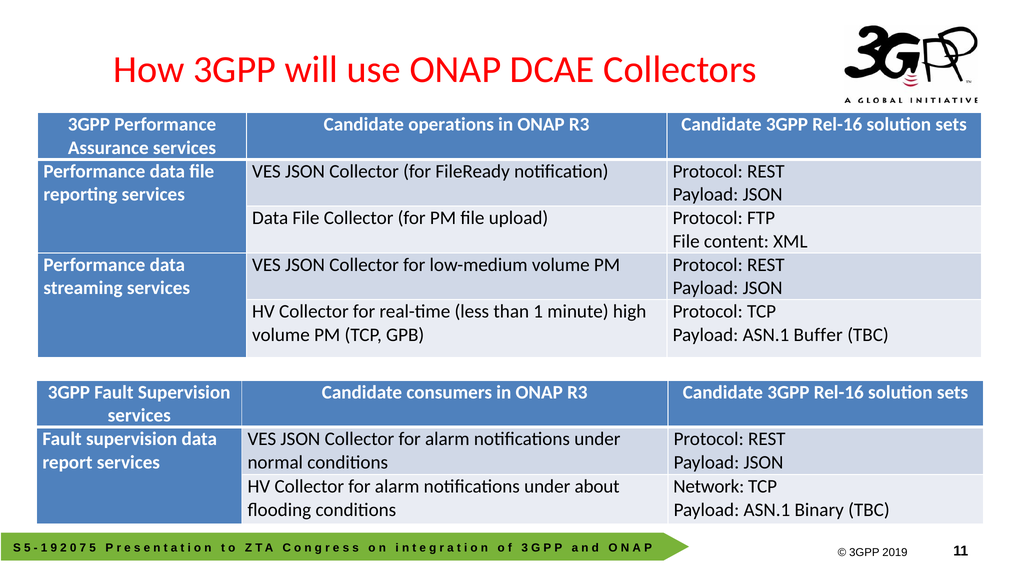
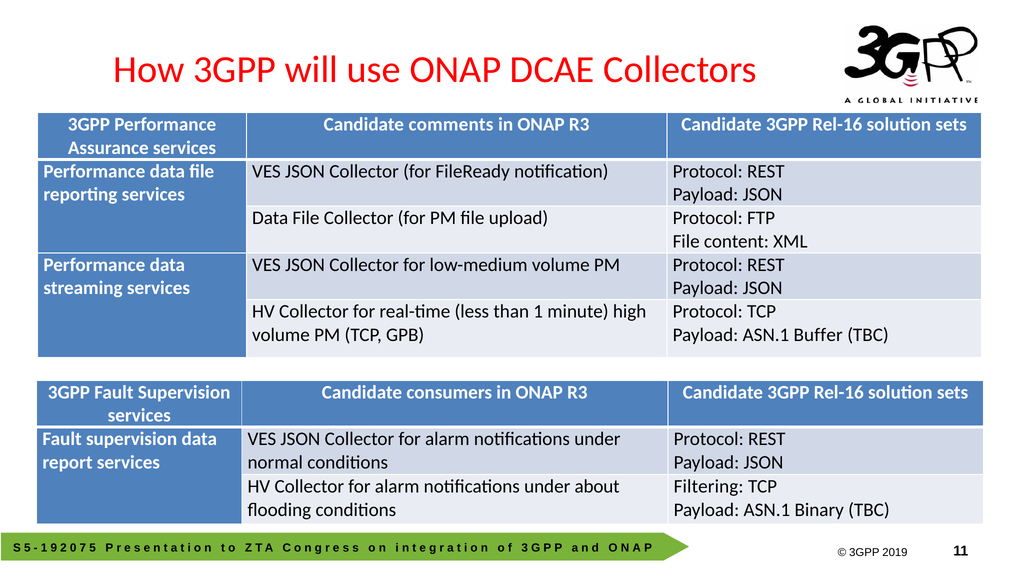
operations: operations -> comments (451, 124)
Network: Network -> Filtering (709, 486)
